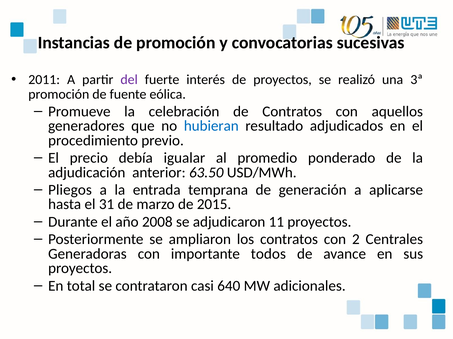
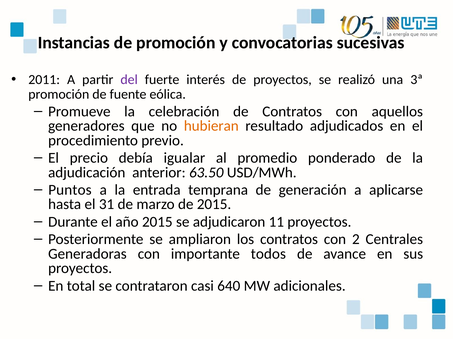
hubieran colour: blue -> orange (211, 126)
Pliegos: Pliegos -> Puntos (70, 190)
año 2008: 2008 -> 2015 (157, 222)
